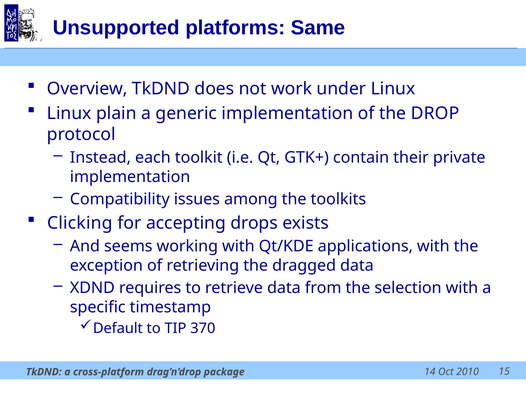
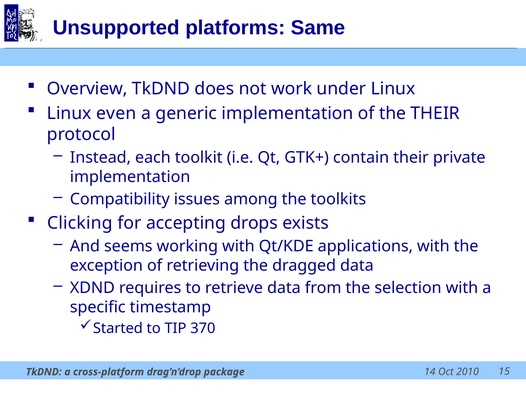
plain: plain -> even (116, 113)
the DROP: DROP -> THEIR (435, 113)
Default: Default -> Started (118, 329)
